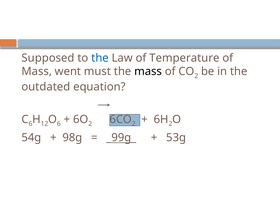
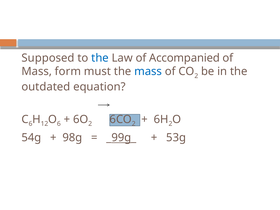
Temperature: Temperature -> Accompanied (185, 58)
went: went -> form (68, 71)
mass colour: black -> blue (148, 71)
